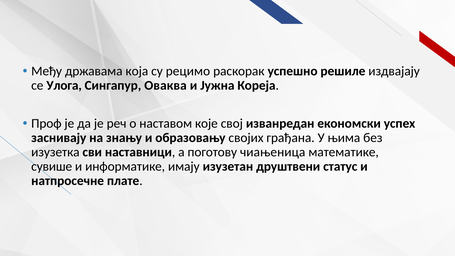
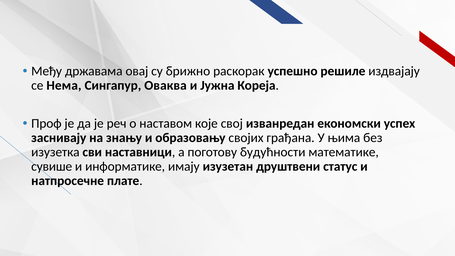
која: која -> овај (137, 71)
рецимо: рецимо -> брижно (188, 71)
Улога: Улога -> Нема (64, 85)
чиањеница: чиањеница -> будућности (273, 152)
